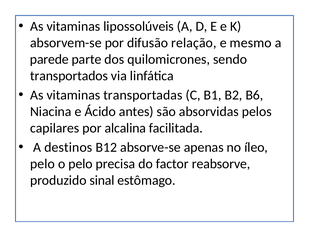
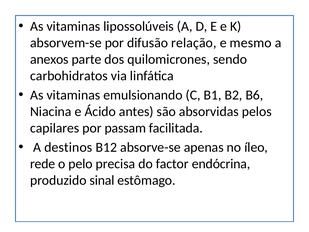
parede: parede -> anexos (49, 59)
transportados: transportados -> carbohidratos (69, 76)
transportadas: transportadas -> emulsionando (143, 95)
alcalina: alcalina -> passam (125, 128)
pelo: pelo -> rede (43, 164)
reabsorve: reabsorve -> endócrina (221, 164)
